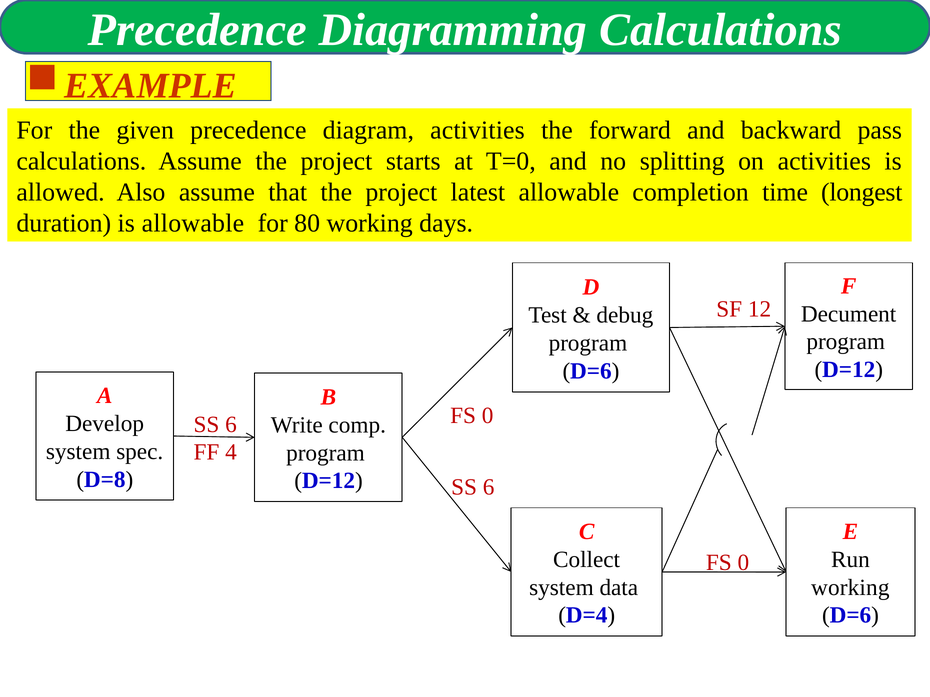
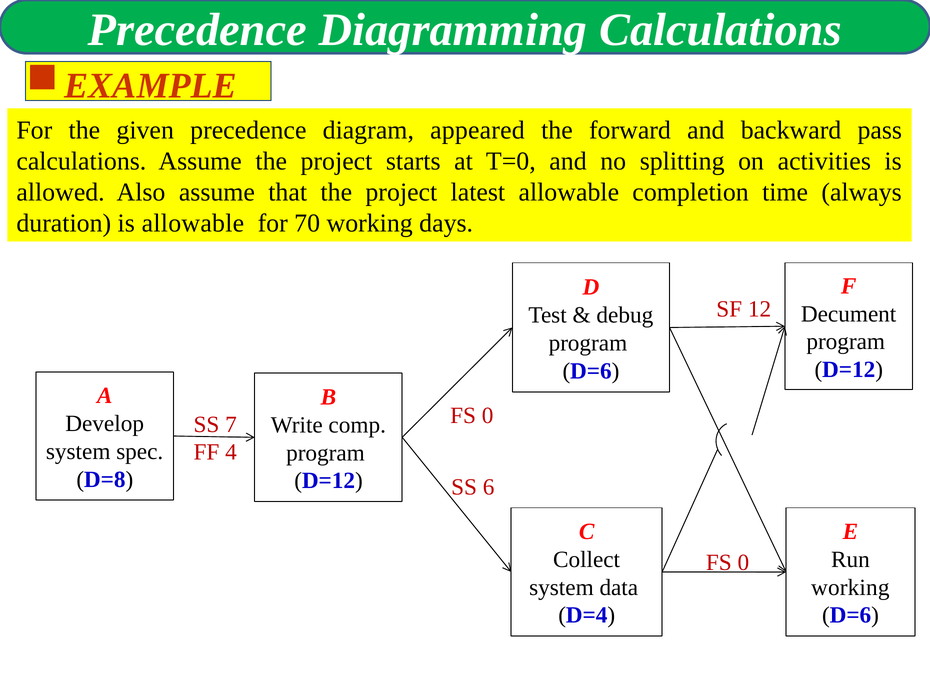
diagram activities: activities -> appeared (477, 130)
longest: longest -> always (862, 192)
80: 80 -> 70 (307, 223)
6: 6 -> 7 (231, 425)
